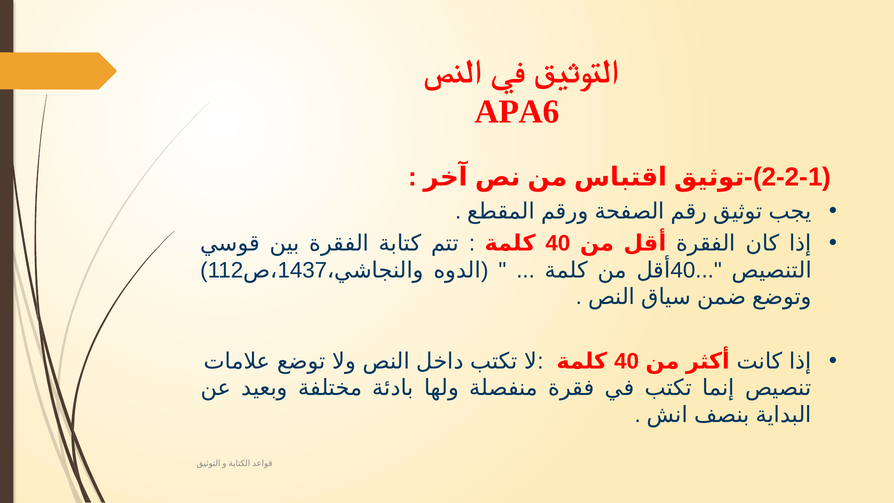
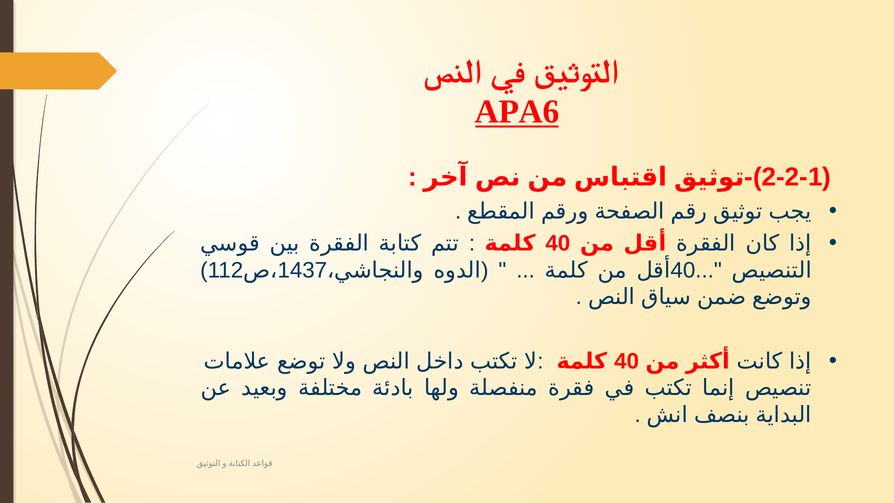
APA6 underline: none -> present (517, 112)
